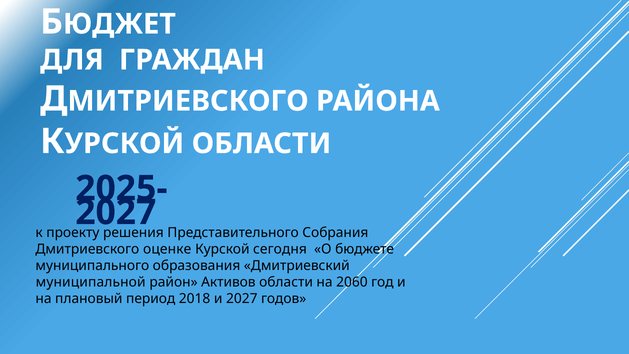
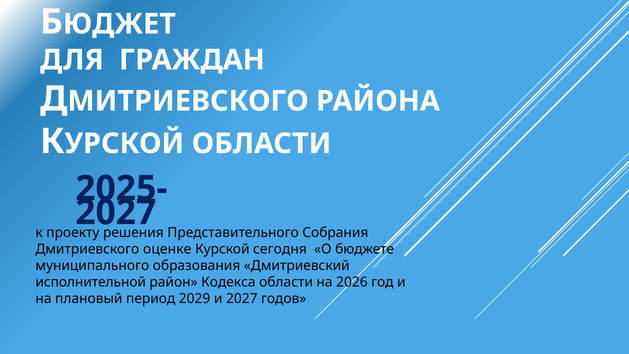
муниципальной: муниципальной -> исполнительной (91, 282)
Активов: Активов -> Кодекса (228, 282)
2060: 2060 -> 2026 (352, 282)
2018: 2018 -> 2029 (195, 299)
